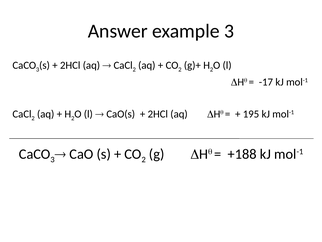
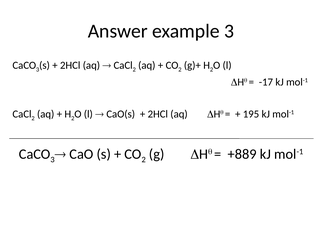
+188: +188 -> +889 (242, 154)
